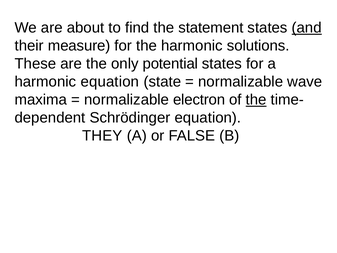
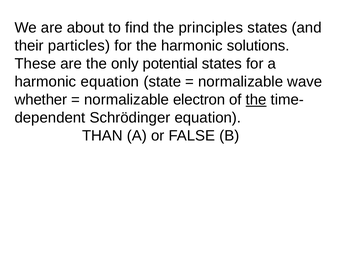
statement: statement -> principles (211, 28)
and underline: present -> none (307, 28)
measure: measure -> particles (79, 46)
maxima: maxima -> whether (41, 100)
THEY: THEY -> THAN (102, 136)
